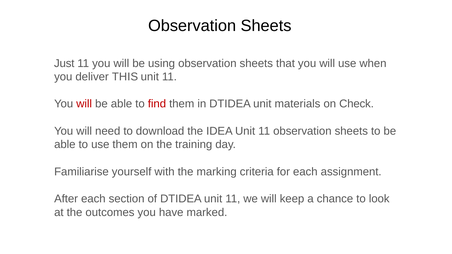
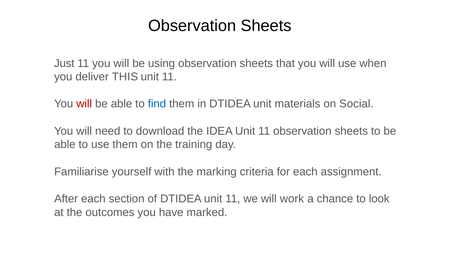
find colour: red -> blue (157, 104)
Check: Check -> Social (356, 104)
keep: keep -> work (292, 199)
